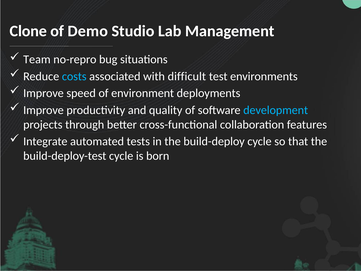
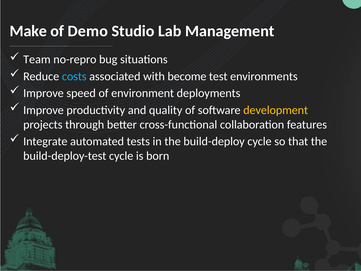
Clone: Clone -> Make (28, 31)
difficult: difficult -> become (187, 76)
development colour: light blue -> yellow (276, 110)
